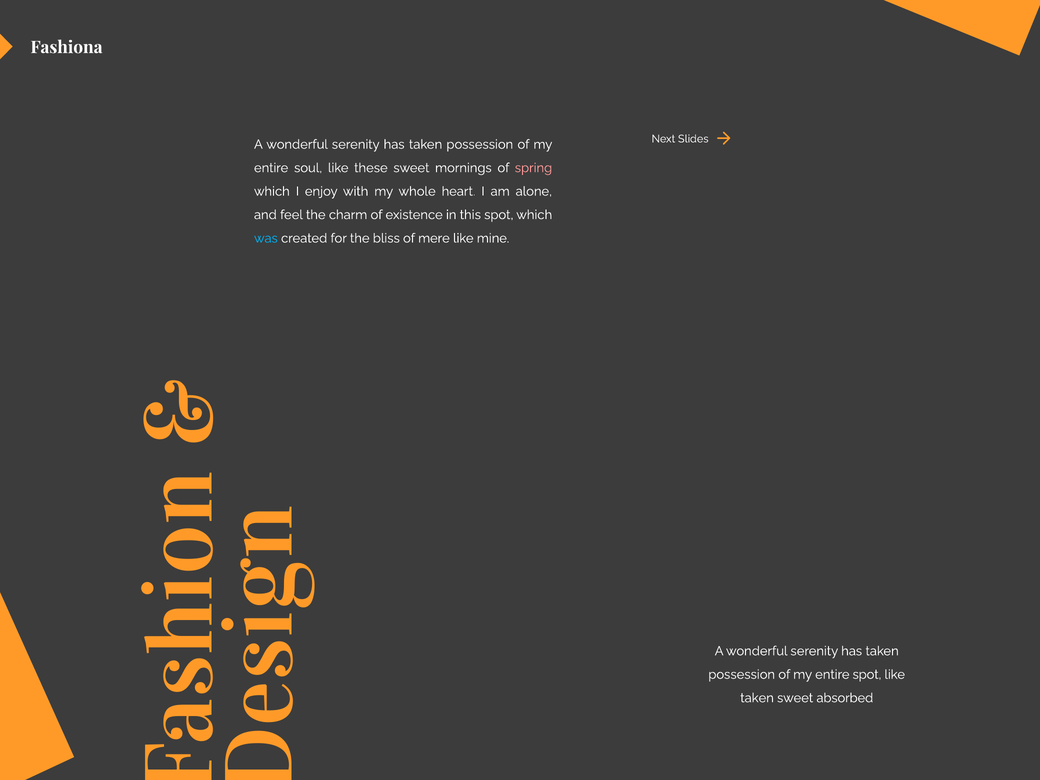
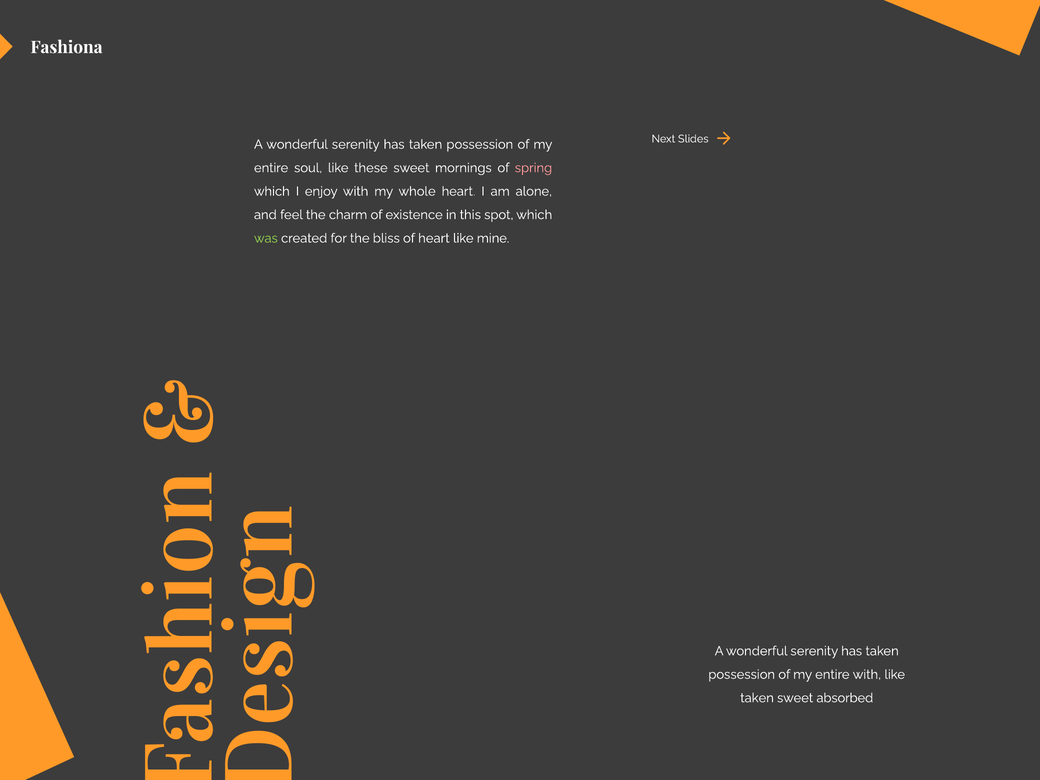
was colour: light blue -> light green (266, 238)
of mere: mere -> heart (434, 238)
entire spot: spot -> with (867, 674)
